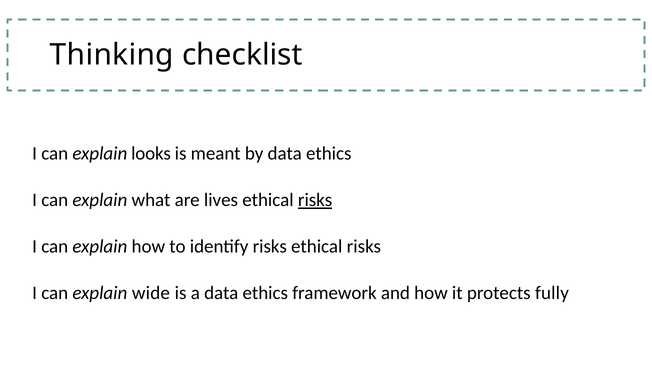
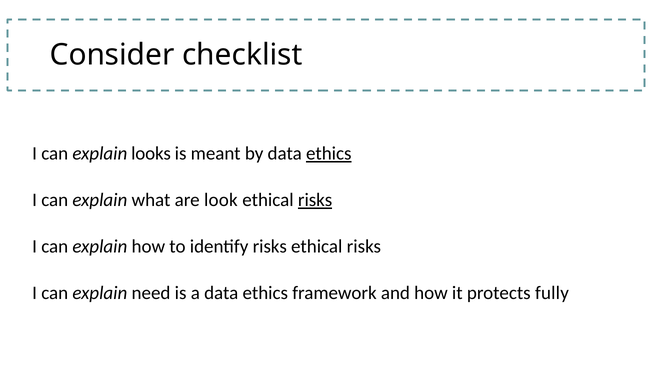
Thinking: Thinking -> Consider (112, 55)
ethics underline: none -> present (329, 153)
lives: lives -> look (221, 200)
wide: wide -> need (151, 293)
